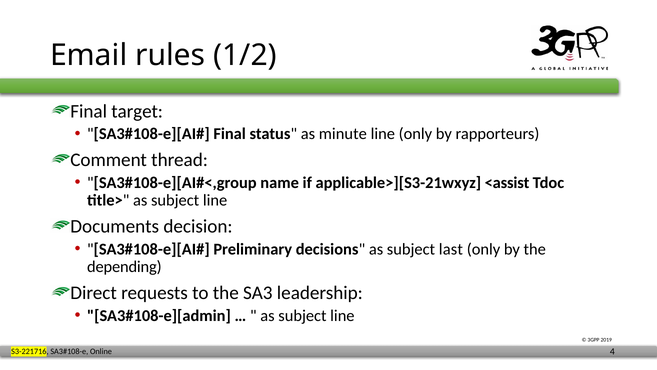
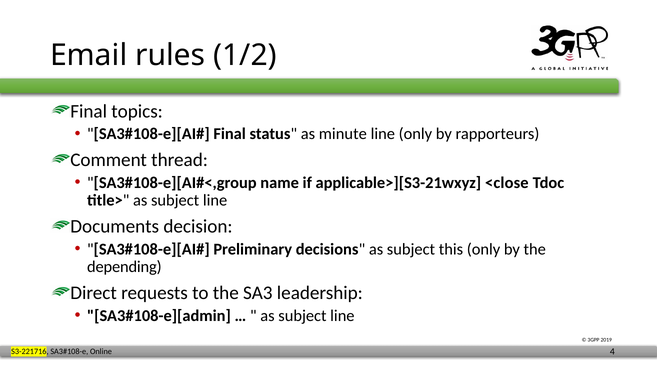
target: target -> topics (137, 111)
<assist: <assist -> <close (507, 182)
last: last -> this (451, 249)
